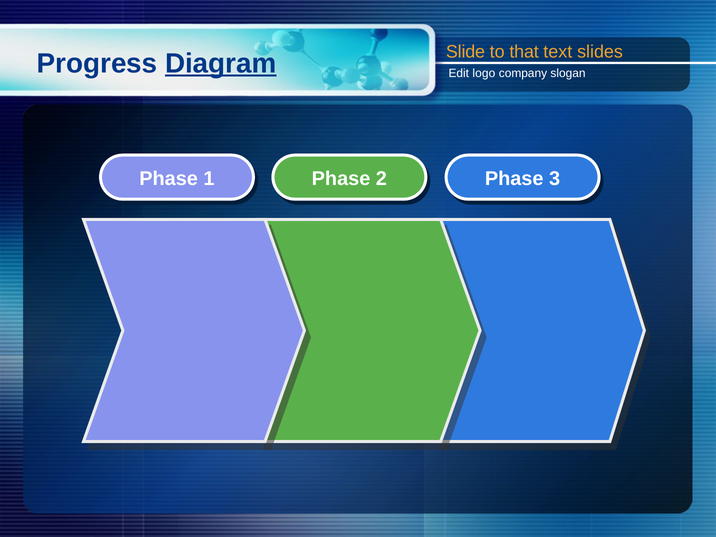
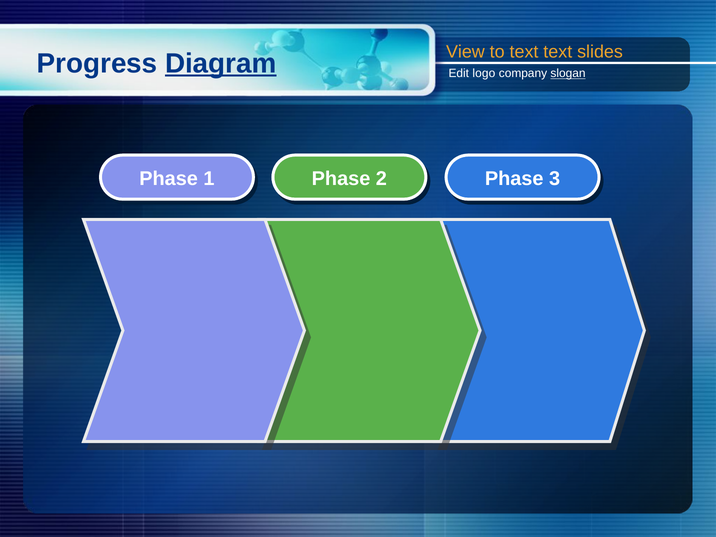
Slide: Slide -> View (465, 52)
to that: that -> text (524, 52)
slogan underline: none -> present (568, 74)
